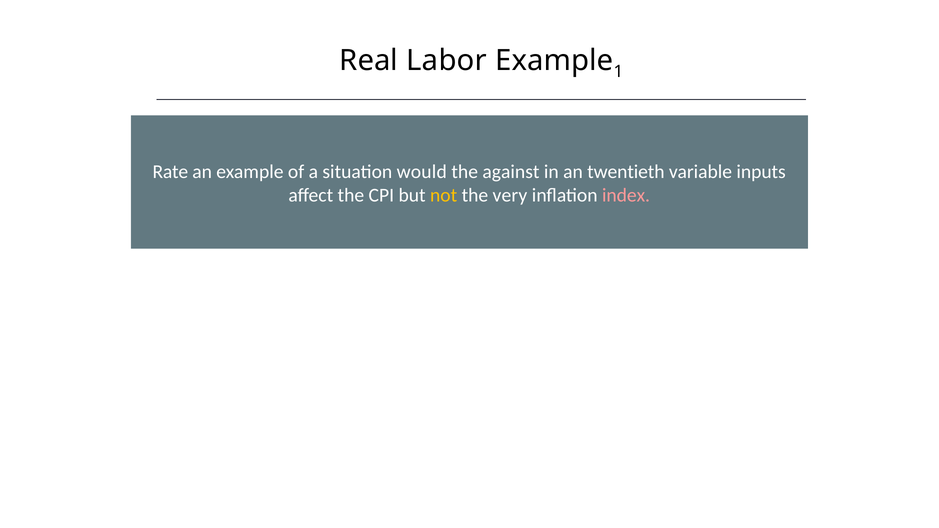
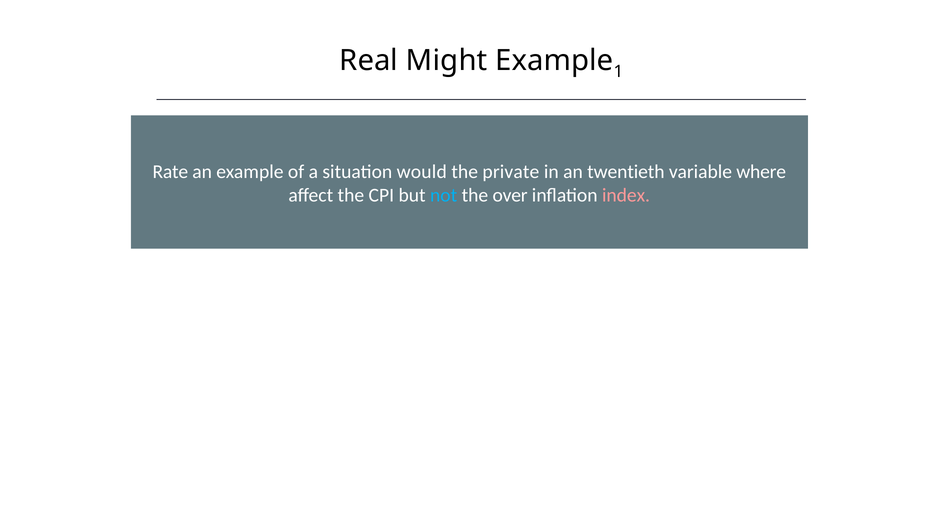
Labor: Labor -> Might (447, 60)
against: against -> private (511, 172)
inputs: inputs -> where (761, 172)
not colour: yellow -> light blue (444, 195)
very: very -> over (510, 195)
